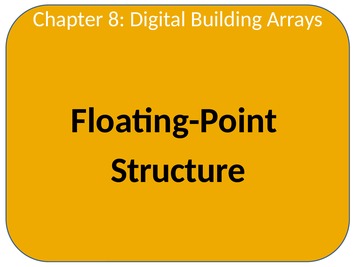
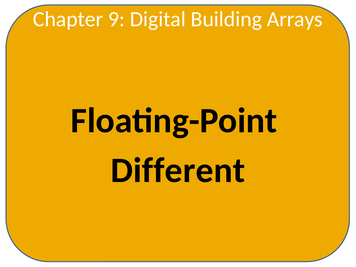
8: 8 -> 9 (116, 19)
Structure: Structure -> Different (178, 170)
